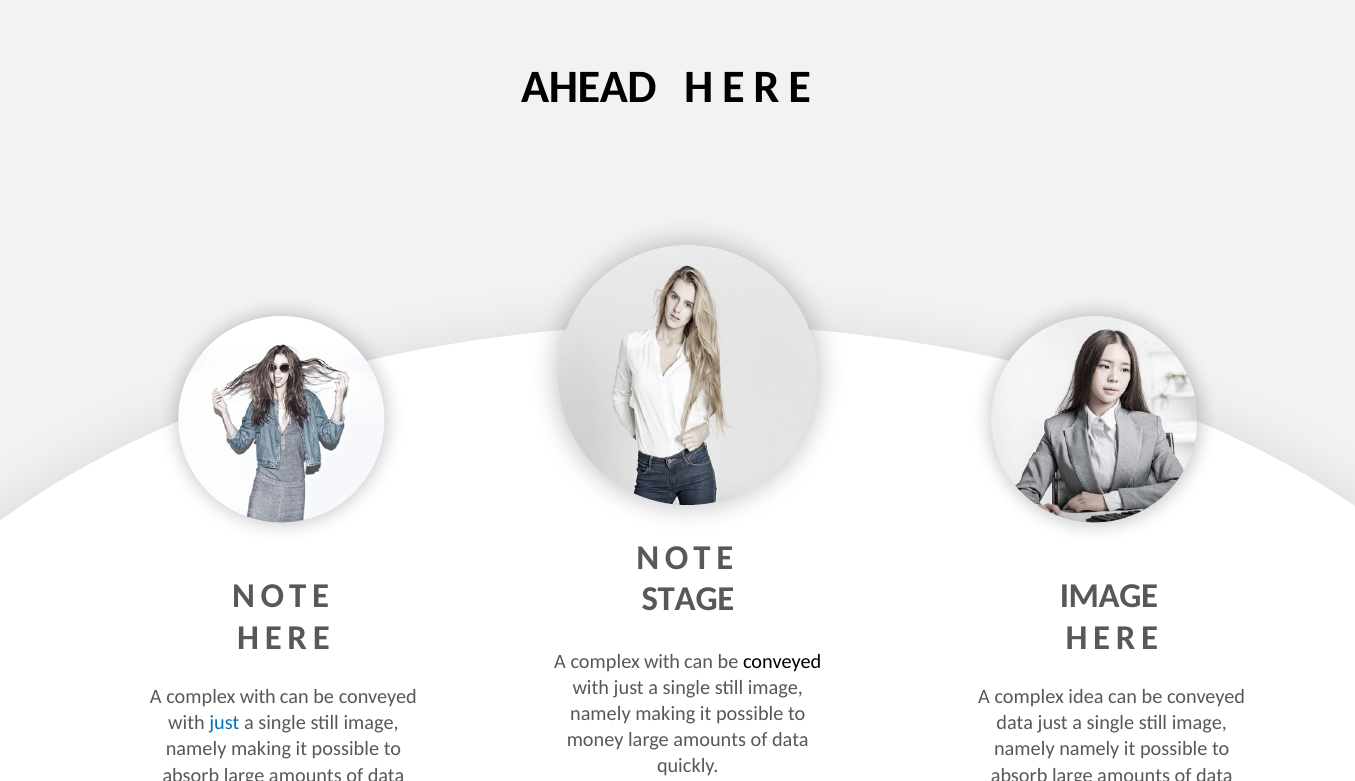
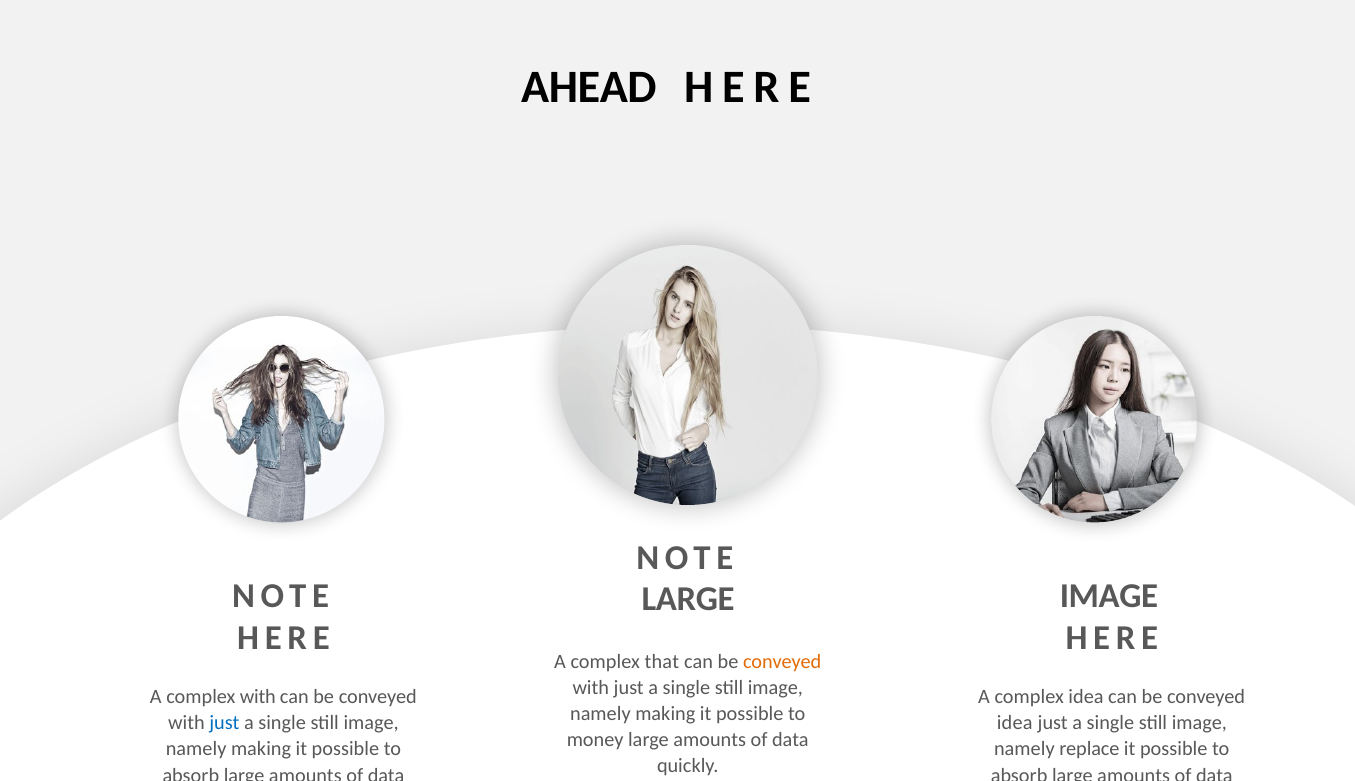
STAGE: STAGE -> LARGE (688, 599)
with: with -> that (662, 661)
conveyed colour: black -> orange (782, 661)
data: data -> idea (1015, 722)
namely namely: namely -> replace (1089, 749)
